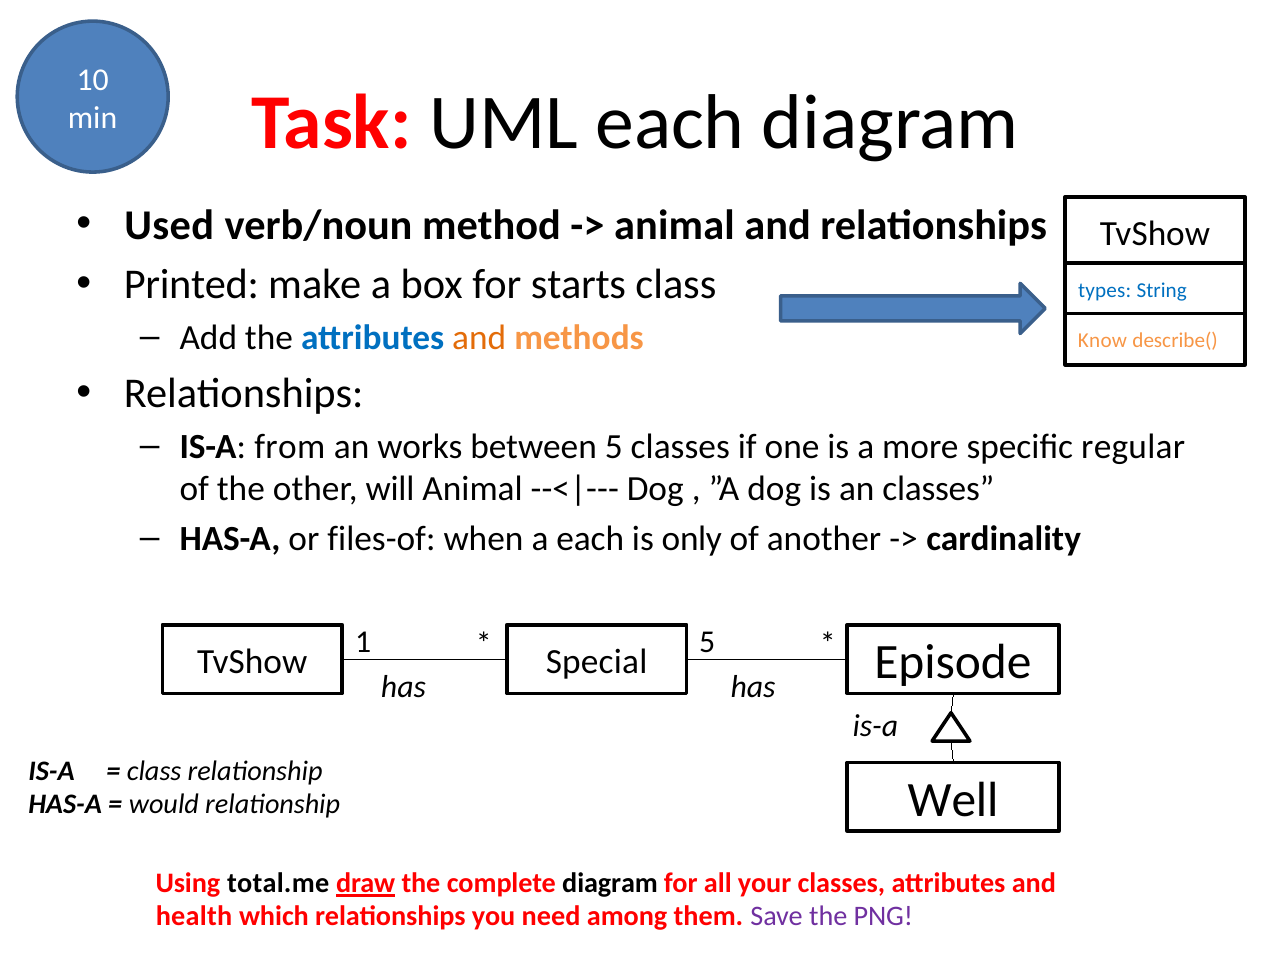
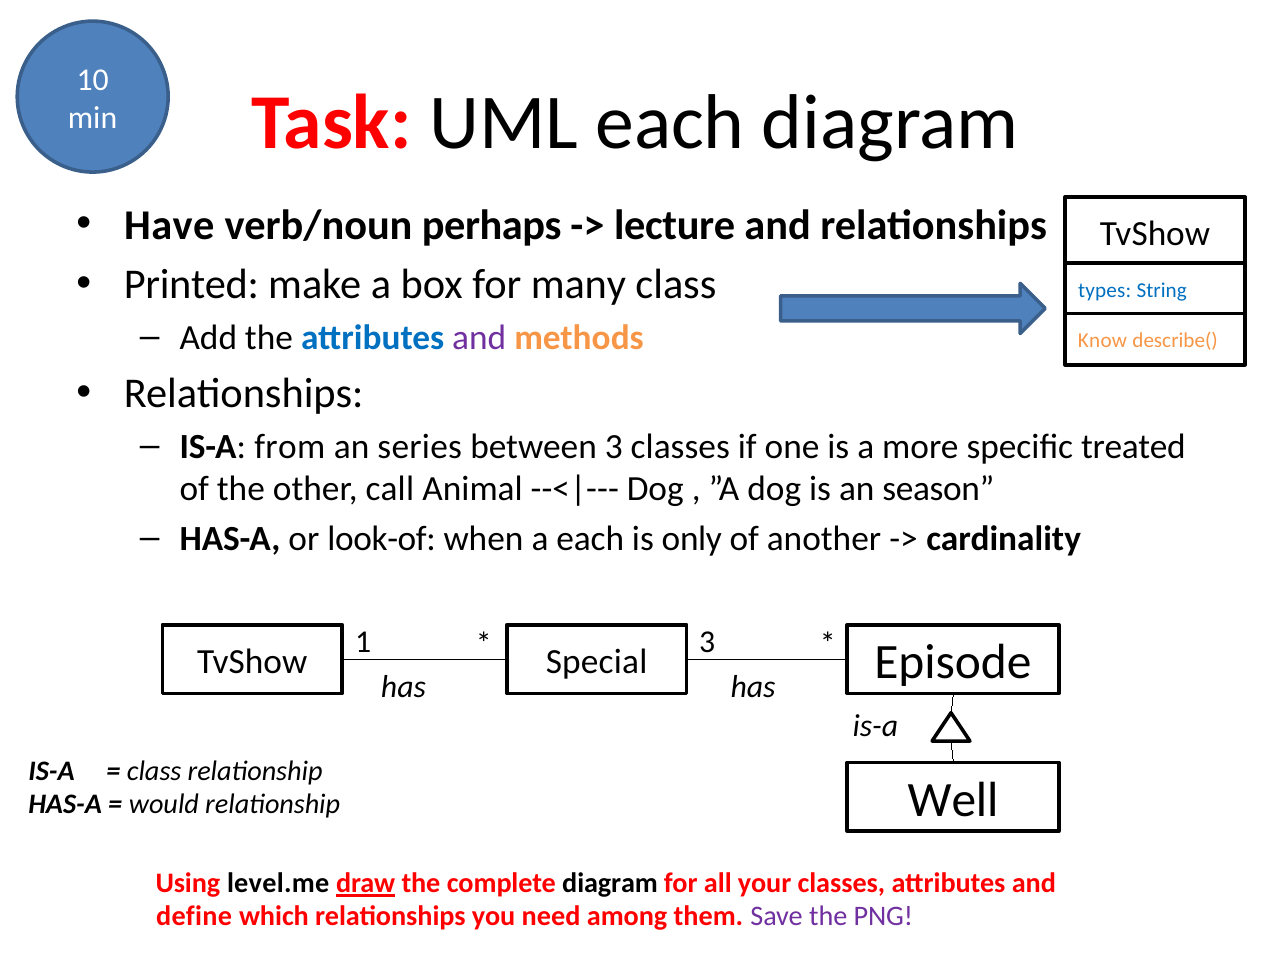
Used: Used -> Have (169, 225)
method: method -> perhaps (492, 225)
animal: animal -> lecture (675, 225)
starts: starts -> many (578, 285)
and colour: orange -> purple (479, 338)
works: works -> series (420, 447)
between 5: 5 -> 3 (614, 447)
regular: regular -> treated (1133, 447)
will: will -> call (390, 489)
an classes: classes -> season (938, 489)
files-of: files-of -> look-of (382, 539)
5: 5 -> 3 (707, 642)
total.me: total.me -> level.me (278, 883)
health: health -> define (194, 917)
